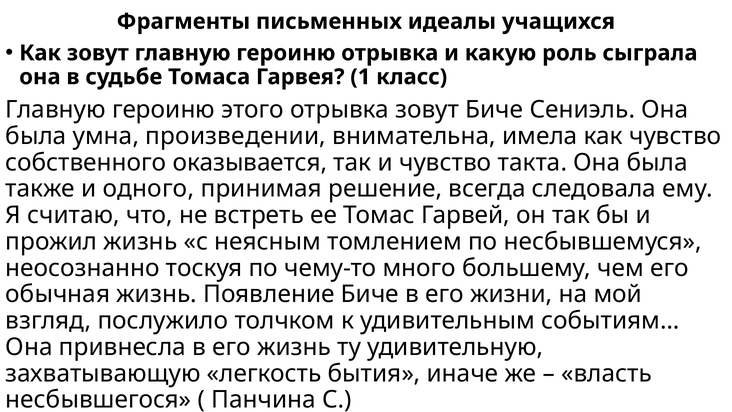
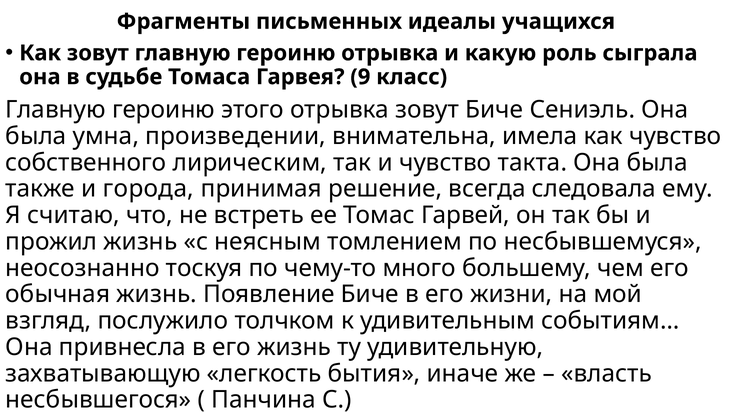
1: 1 -> 9 (360, 77)
оказывается: оказывается -> лирическим (250, 162)
одного: одного -> города (148, 189)
